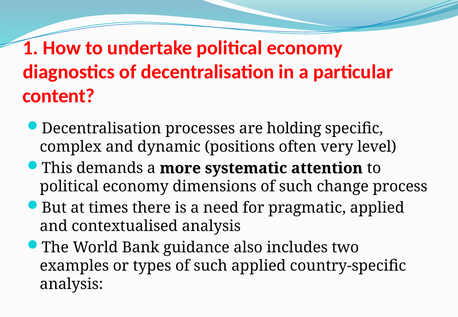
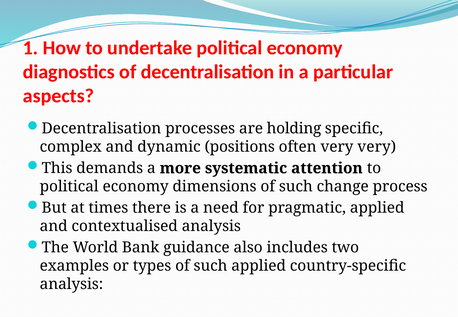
content: content -> aspects (58, 96)
very level: level -> very (377, 147)
